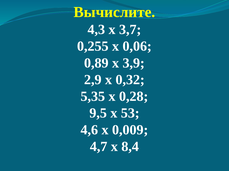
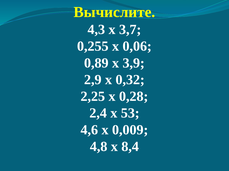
5,35: 5,35 -> 2,25 (93, 97)
9,5: 9,5 -> 2,4 (98, 114)
4,7: 4,7 -> 4,8 (99, 147)
